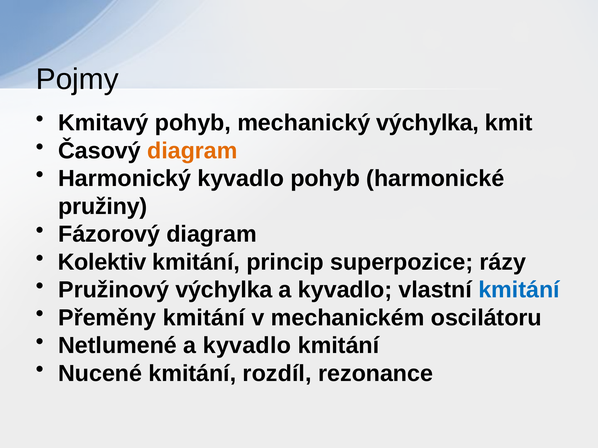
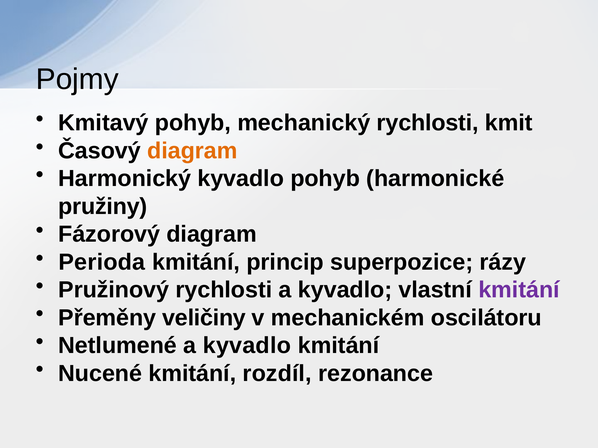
mechanický výchylka: výchylka -> rychlosti (428, 123)
Kolektiv: Kolektiv -> Perioda (102, 262)
Pružinový výchylka: výchylka -> rychlosti (224, 290)
kmitání colour: blue -> purple (519, 290)
Přeměny kmitání: kmitání -> veličiny (204, 318)
